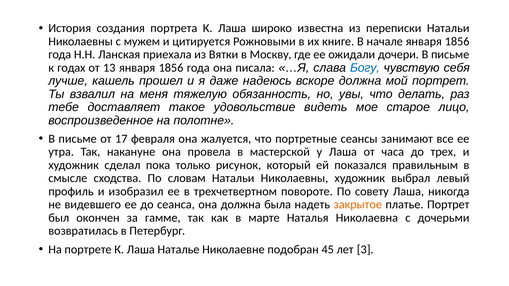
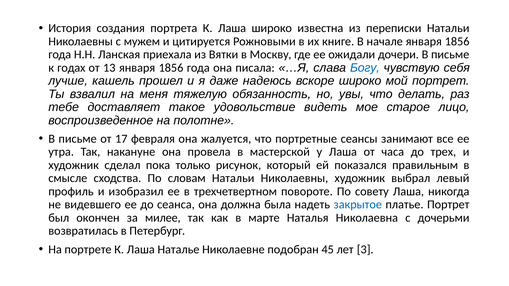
вскоре должна: должна -> широко (360, 81)
закрытое colour: orange -> blue (358, 205)
гамме: гамме -> милее (163, 218)
